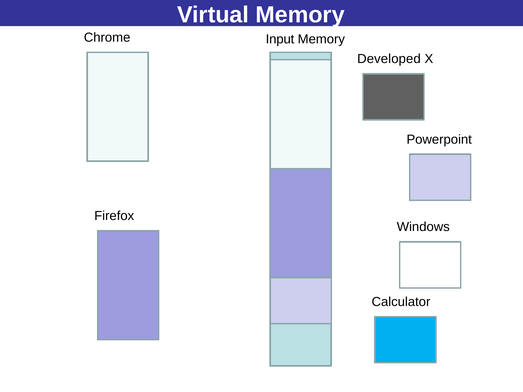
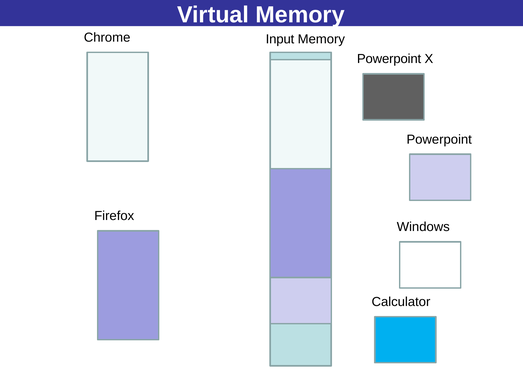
Developed: Developed -> Powerpoint (389, 59)
